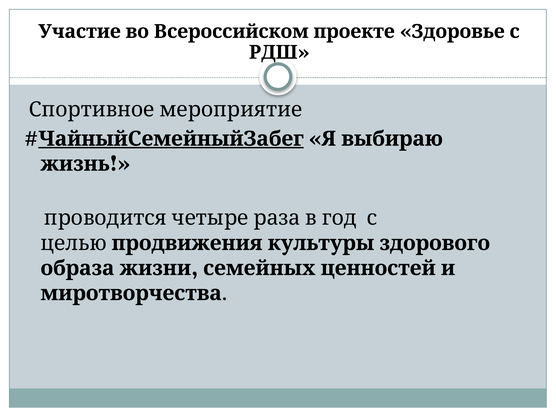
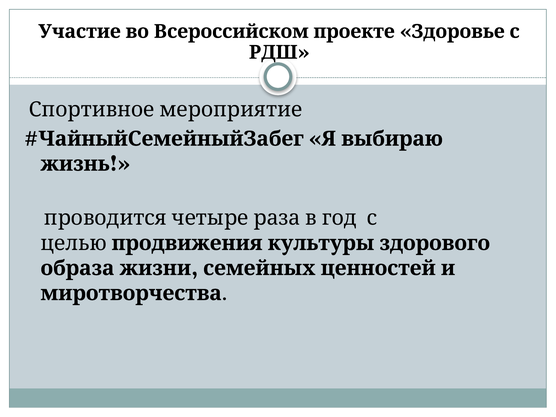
ЧайныйСемейныйЗабег underline: present -> none (171, 139)
